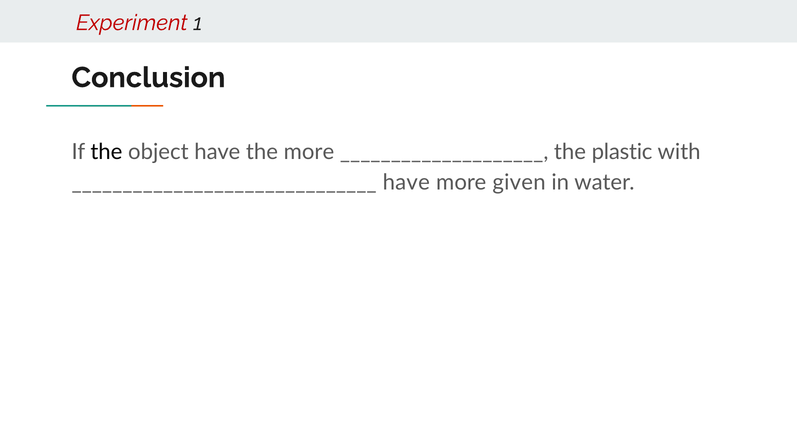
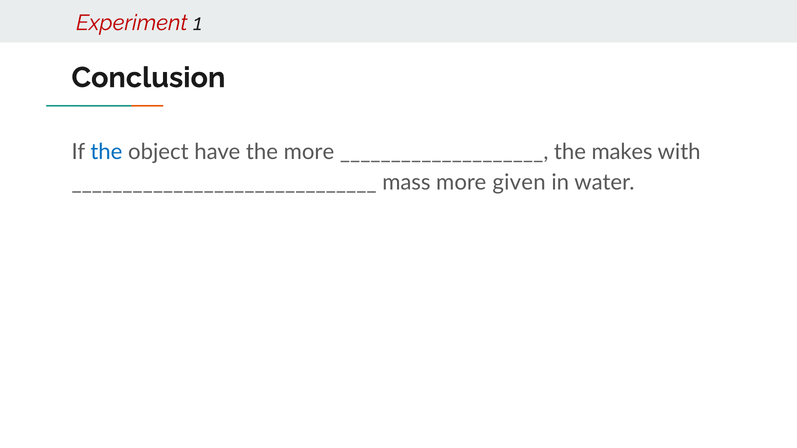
the colour: black -> blue (106, 152)
plastic: plastic -> makes (622, 152)
have: have -> mass (406, 182)
